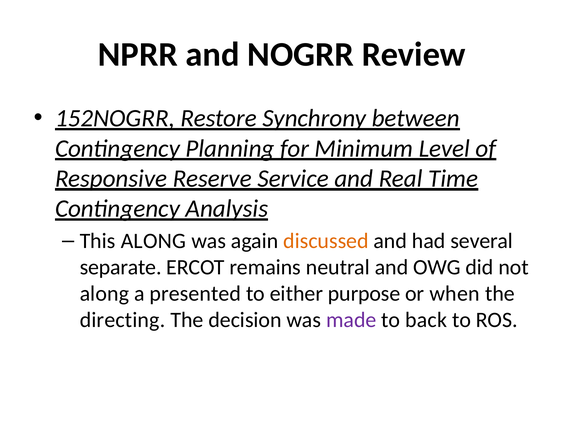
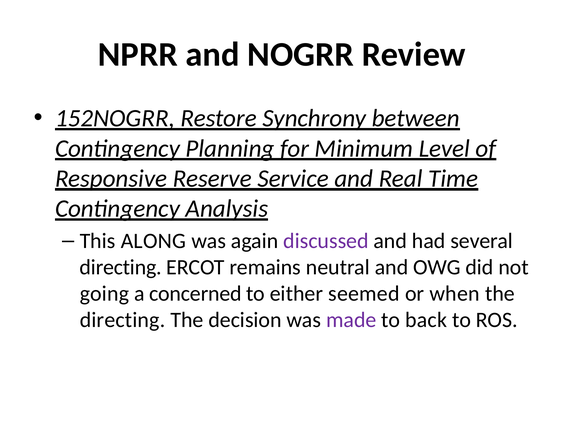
discussed colour: orange -> purple (326, 241)
separate: separate -> directing (121, 267)
along: along -> going (104, 294)
presented: presented -> concerned (195, 294)
purpose: purpose -> seemed (364, 294)
